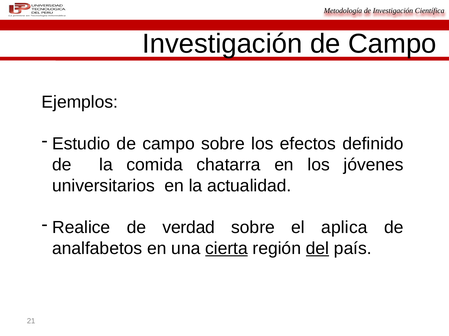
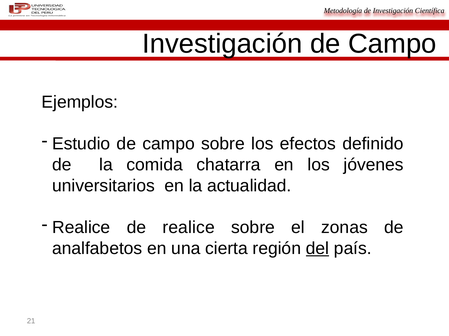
de verdad: verdad -> realice (189, 228)
aplica: aplica -> zonas (345, 228)
cierta underline: present -> none (227, 249)
